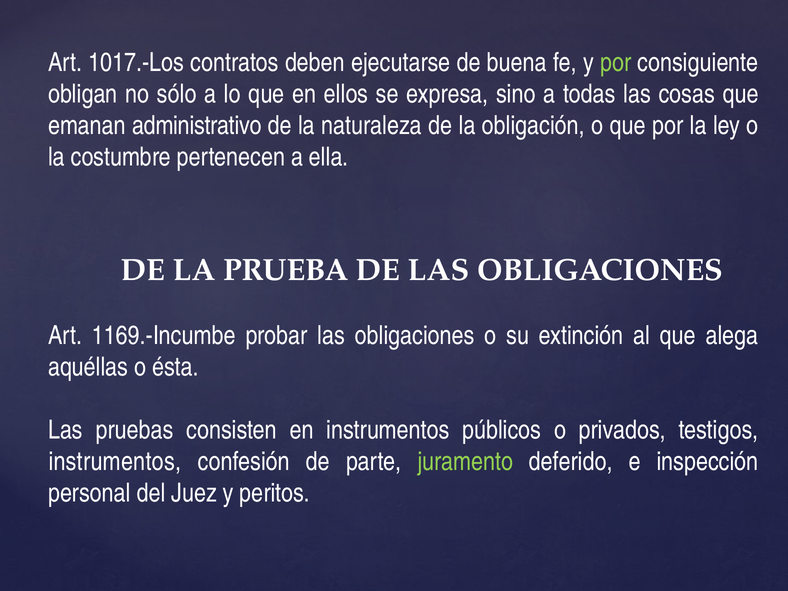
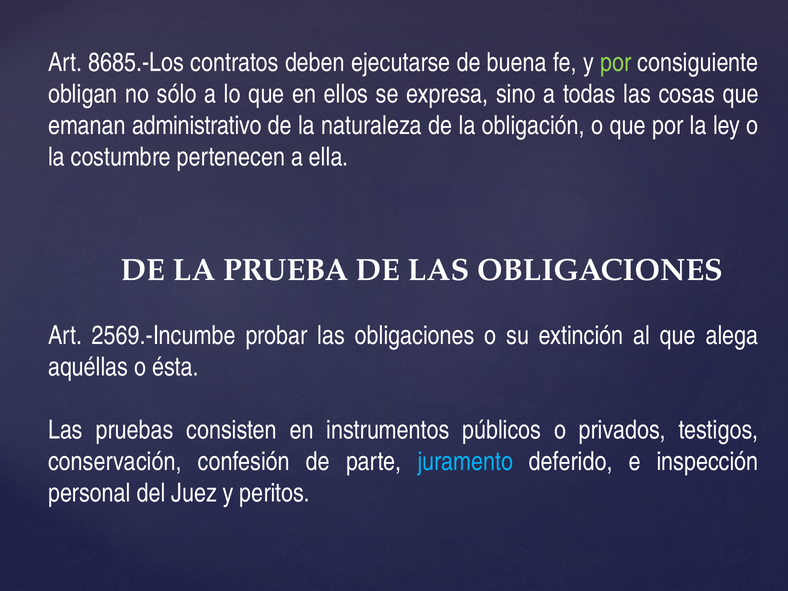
1017.-Los: 1017.-Los -> 8685.-Los (136, 63)
1169.-Incumbe: 1169.-Incumbe -> 2569.-Incumbe (164, 336)
instrumentos: instrumentos -> conservación (115, 462)
juramento colour: light green -> light blue (465, 462)
